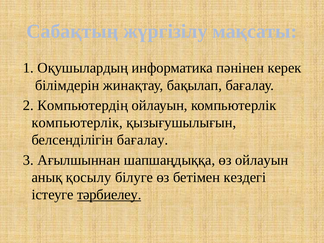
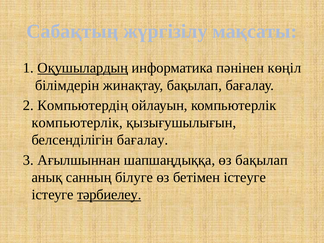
Оқушылардың underline: none -> present (83, 68)
керек: керек -> көңіл (284, 68)
өз ойлауын: ойлауын -> бақылап (262, 160)
қосылу: қосылу -> санның (89, 177)
бетімен кездегі: кездегі -> істеуге (245, 177)
